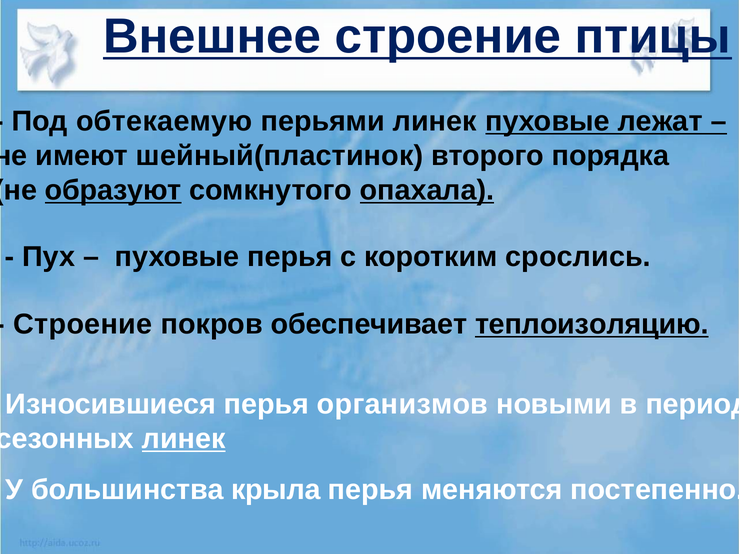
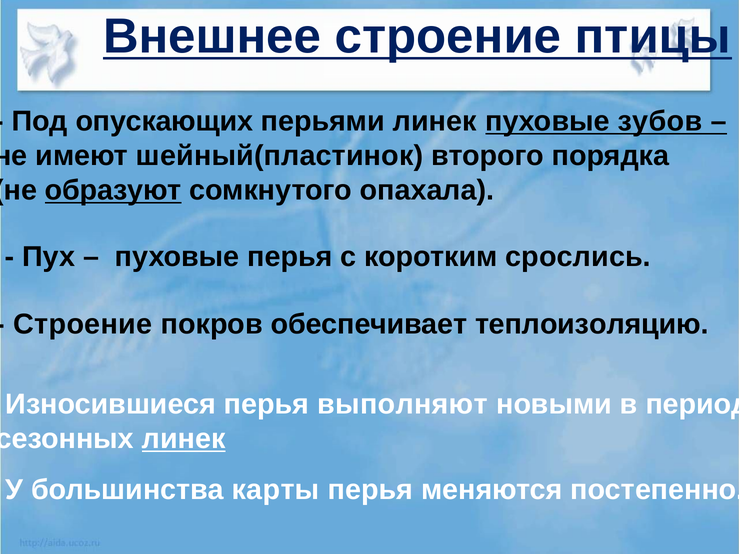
обтекаемую: обтекаемую -> опускающих (164, 121)
лежат: лежат -> зубов (660, 121)
опахала underline: present -> none (427, 190)
теплоизоляцию underline: present -> none (592, 325)
организмов: организмов -> выполняют (402, 405)
крыла: крыла -> карты (276, 490)
